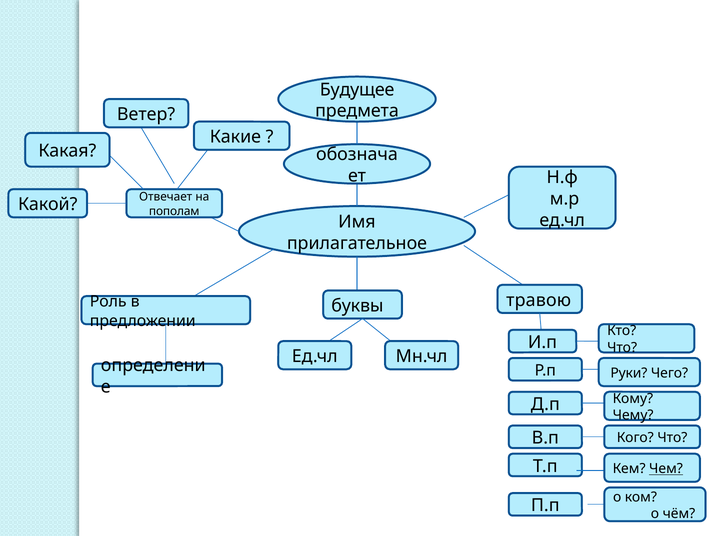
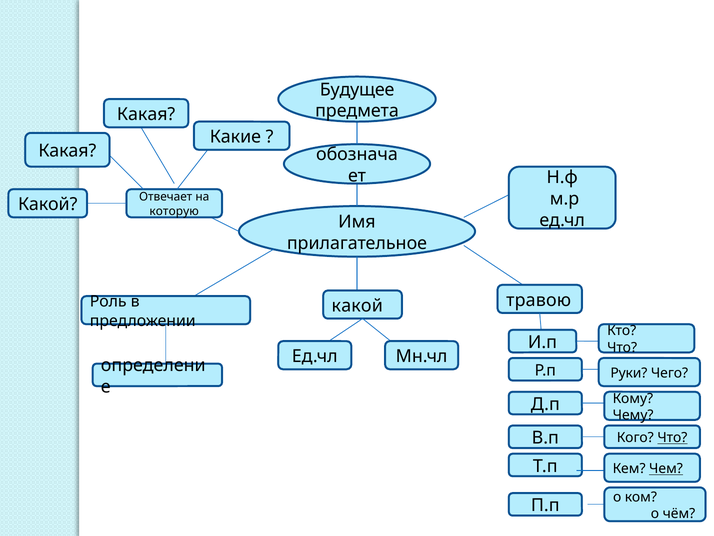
Ветер: Ветер -> Какая (146, 114)
пополам: пополам -> которую (174, 211)
буквы: буквы -> какой (357, 305)
Что underline: none -> present (672, 437)
